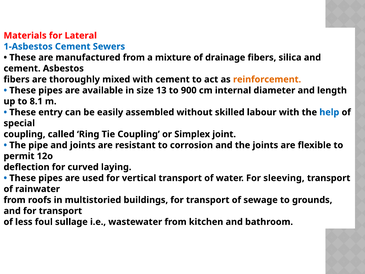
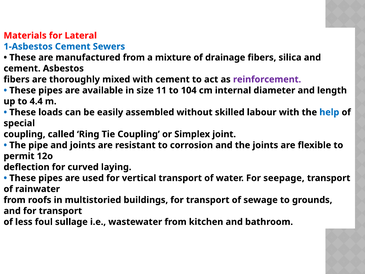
reinforcement colour: orange -> purple (267, 79)
13: 13 -> 11 (161, 90)
900: 900 -> 104 (189, 90)
8.1: 8.1 -> 4.4 (36, 101)
entry: entry -> loads (51, 112)
sleeving: sleeving -> seepage (284, 178)
